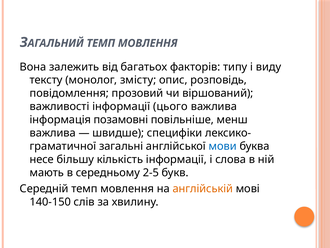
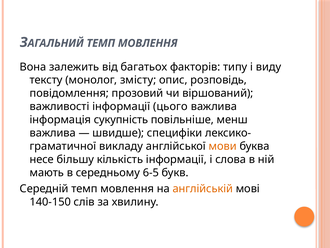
позамовні: позамовні -> сукупність (121, 120)
загальні: загальні -> викладу (121, 146)
мови colour: blue -> orange (223, 146)
2-5: 2-5 -> 6-5 (151, 172)
